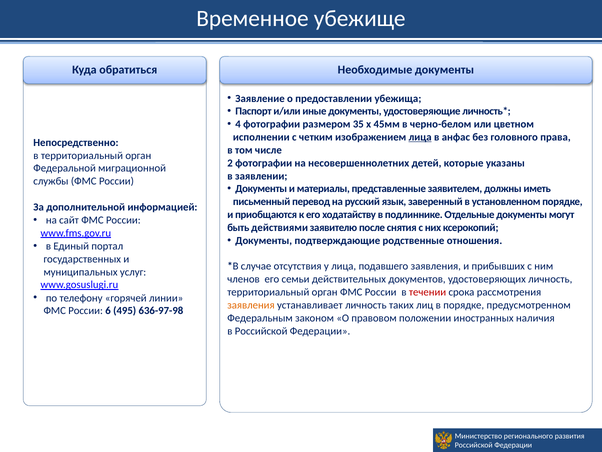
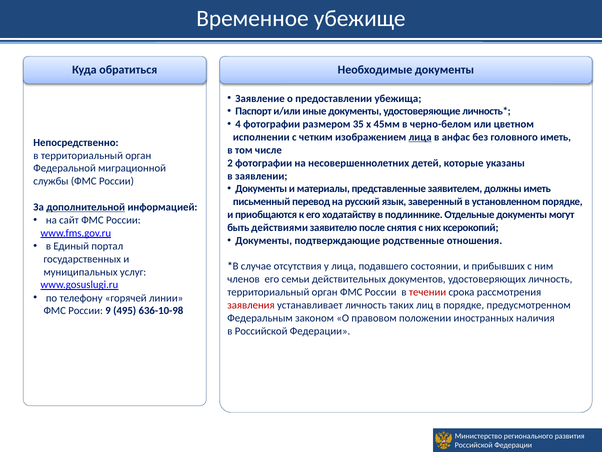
головного права: права -> иметь (556, 137)
дополнительной underline: none -> present (86, 207)
подавшего заявления: заявления -> состоянии (436, 266)
заявления colour: orange -> red (251, 305)
6: 6 -> 9 (108, 311)
636-97-98: 636-97-98 -> 636-10-98 (161, 311)
